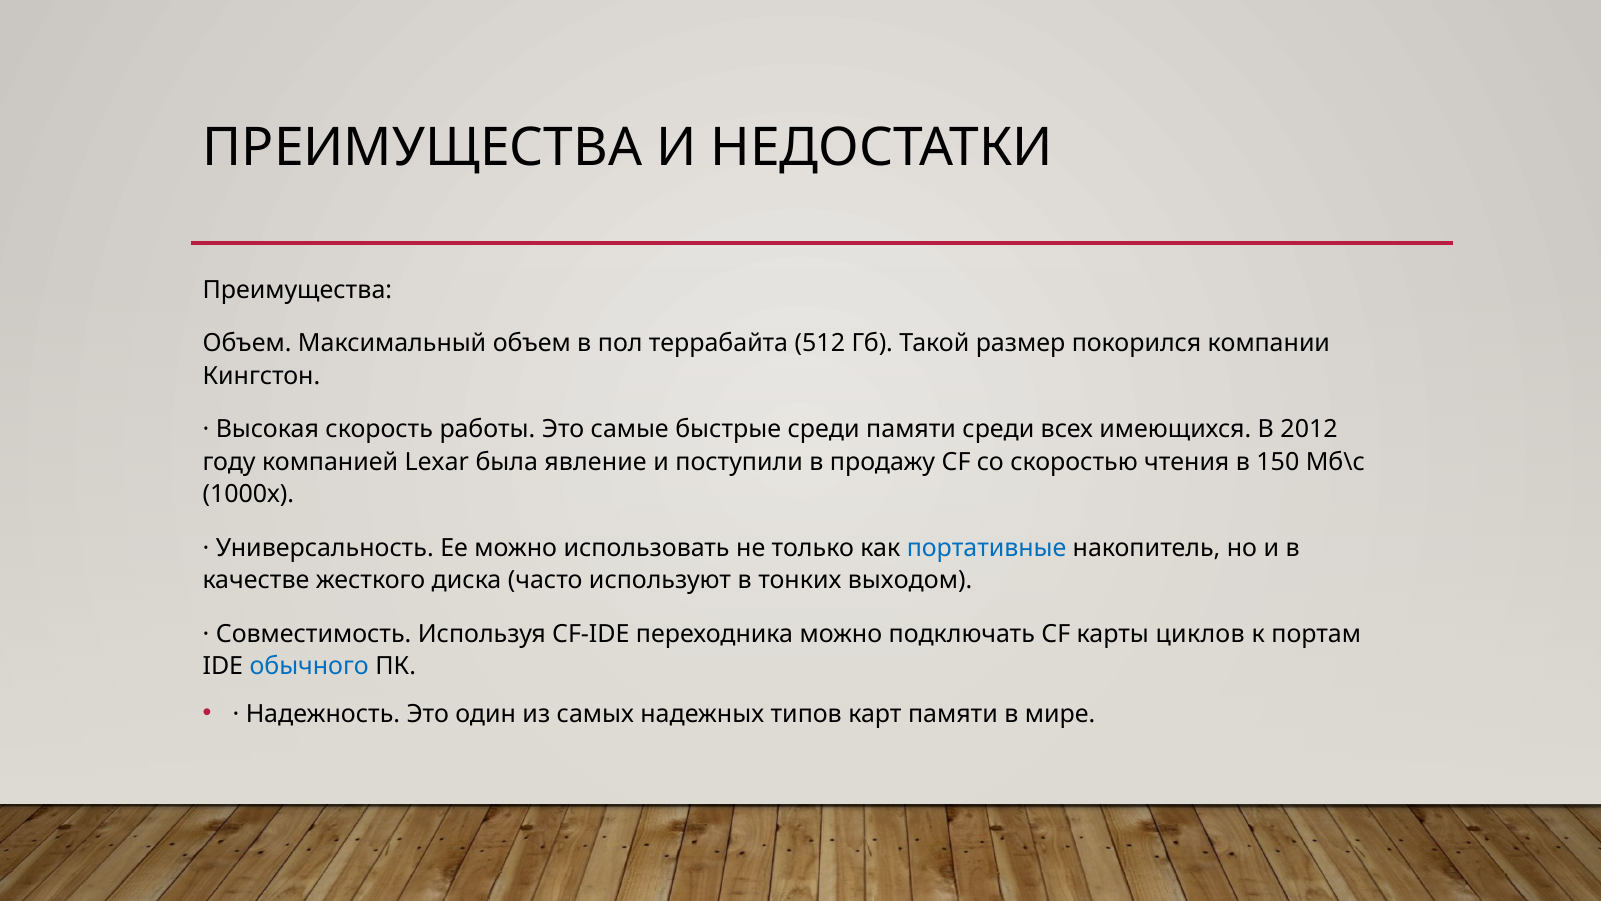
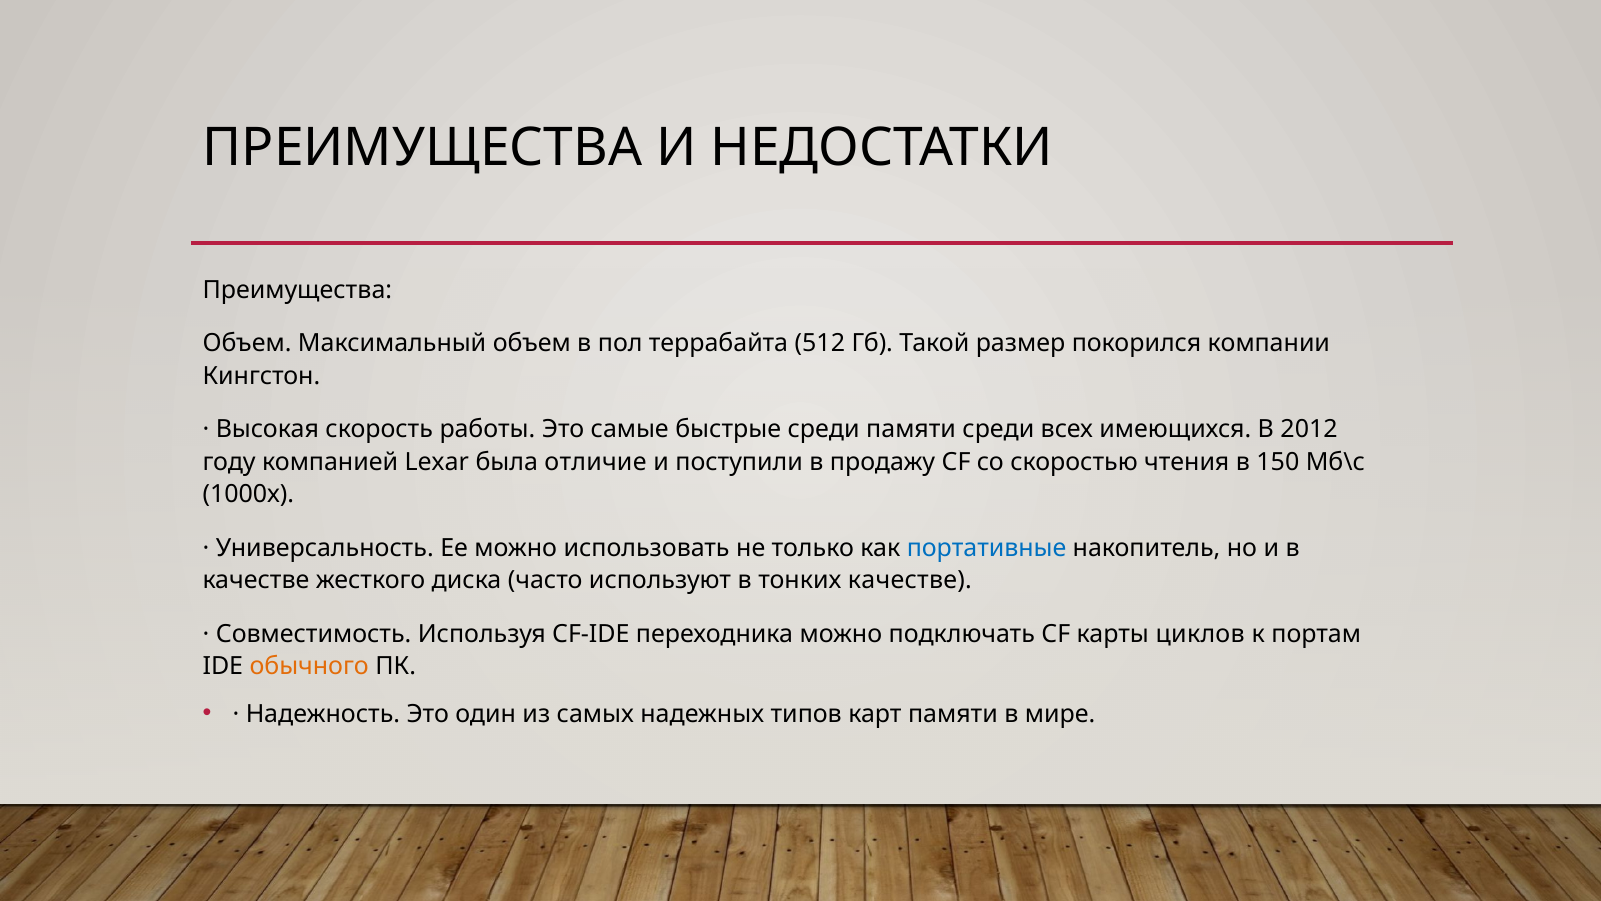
явление: явление -> отличие (595, 462)
тонких выходом: выходом -> качестве (910, 580)
обычного colour: blue -> orange (309, 666)
